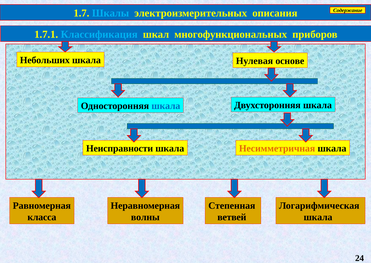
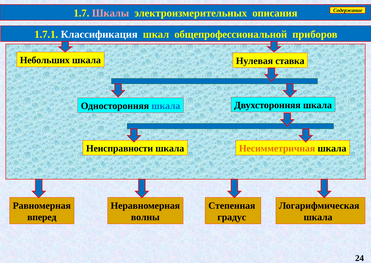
Шкалы colour: light blue -> pink (111, 13)
Классификация colour: light blue -> white (99, 34)
многофункциональных: многофункциональных -> общепрофессиональной (231, 34)
основе: основе -> ставка (290, 61)
класса: класса -> вперед (42, 217)
ветвей: ветвей -> градус (232, 217)
